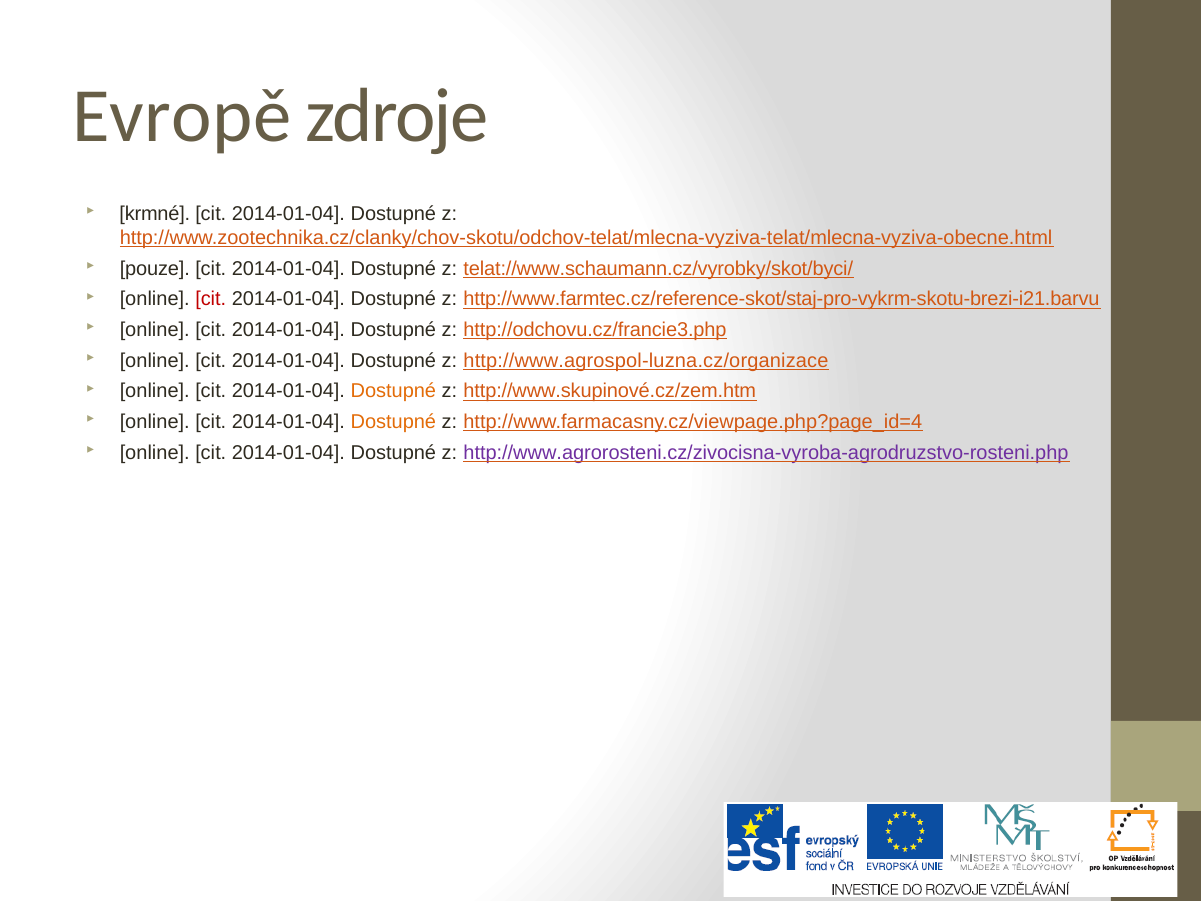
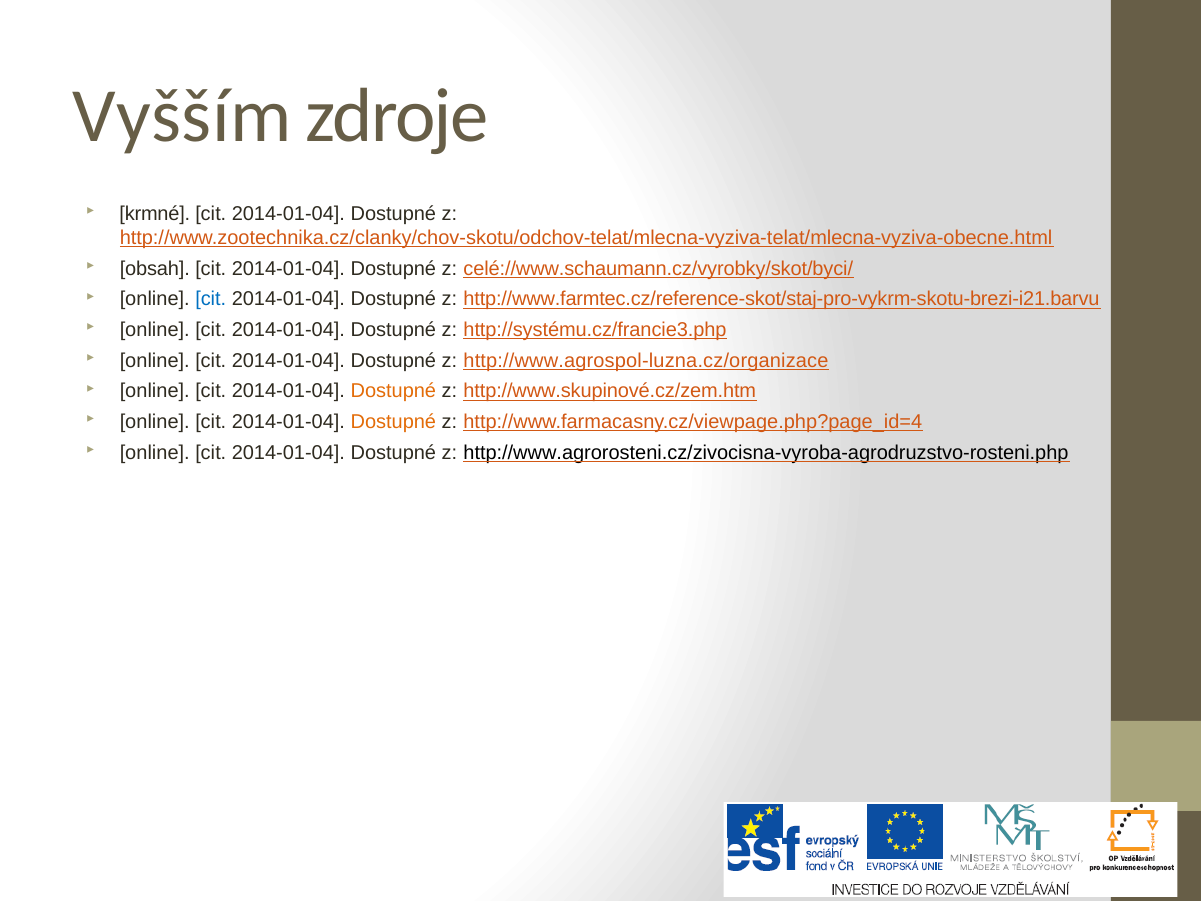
Evropě: Evropě -> Vyšším (182, 116)
pouze: pouze -> obsah (155, 268)
telat://www.schaumann.cz/vyrobky/skot/byci/: telat://www.schaumann.cz/vyrobky/skot/byci/ -> celé://www.schaumann.cz/vyrobky/skot/byci/ (658, 268)
cit colour: red -> blue (211, 299)
http://odchovu.cz/francie3.php: http://odchovu.cz/francie3.php -> http://systému.cz/francie3.php (595, 330)
http://www.agrorosteni.cz/zivocisna-vyroba-agrodruzstvo-rosteni.php colour: purple -> black (766, 453)
